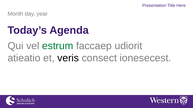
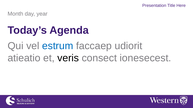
estrum colour: green -> blue (58, 46)
